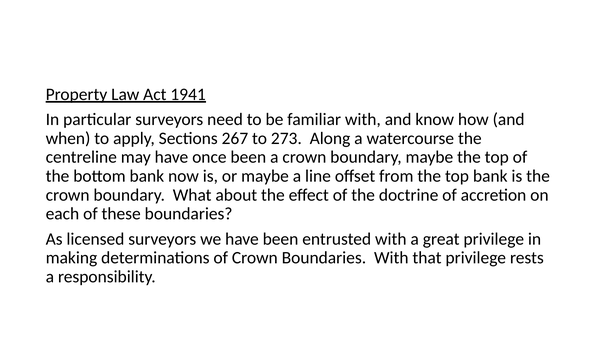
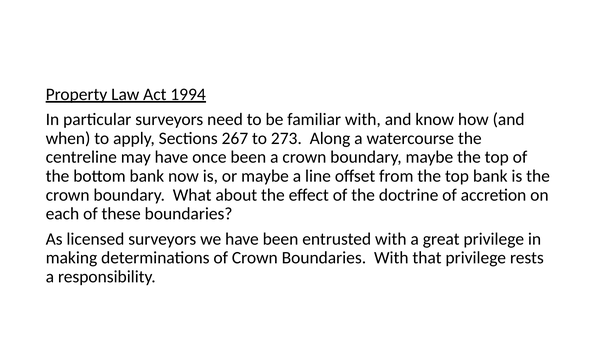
1941: 1941 -> 1994 (188, 94)
